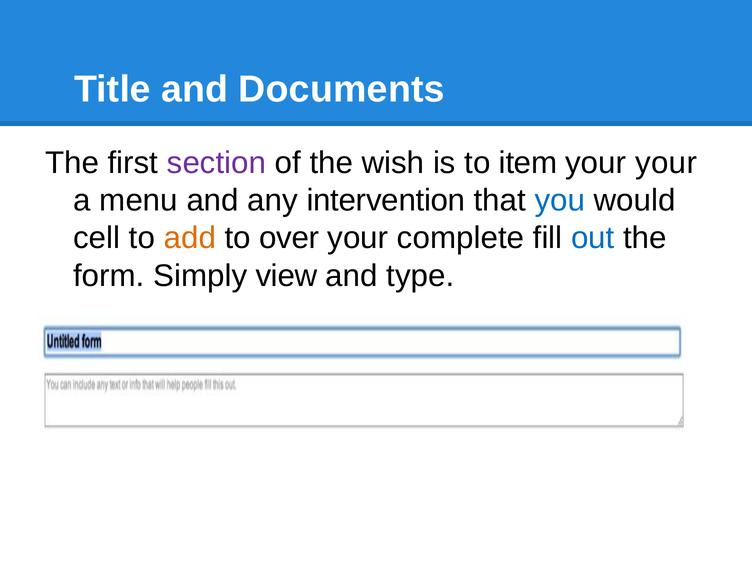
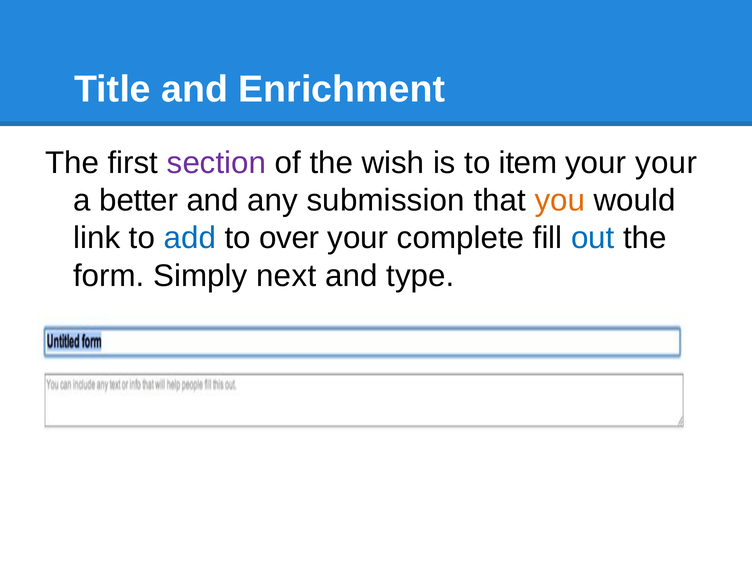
Documents: Documents -> Enrichment (342, 89)
menu: menu -> better (139, 200)
intervention: intervention -> submission (386, 200)
you colour: blue -> orange (560, 200)
cell: cell -> link (97, 238)
add colour: orange -> blue (190, 238)
view: view -> next (286, 276)
